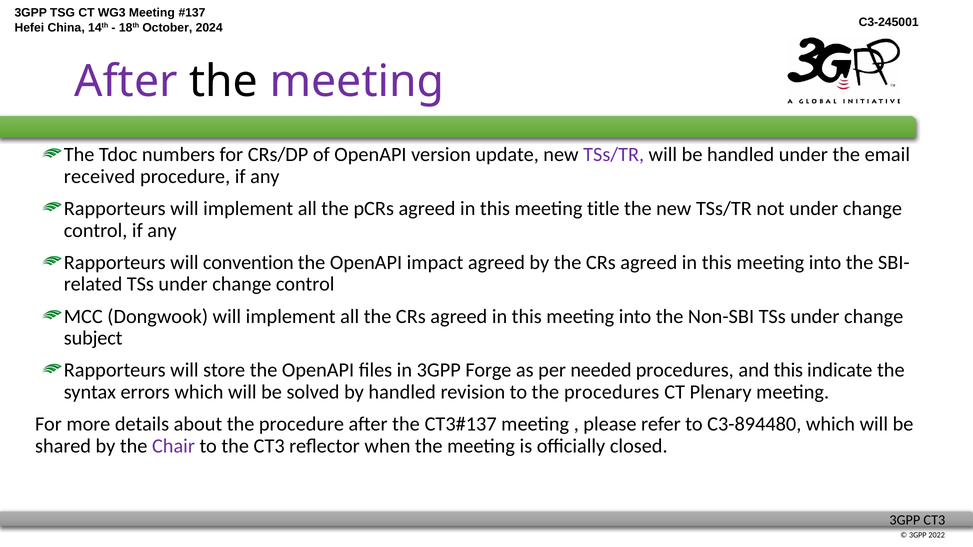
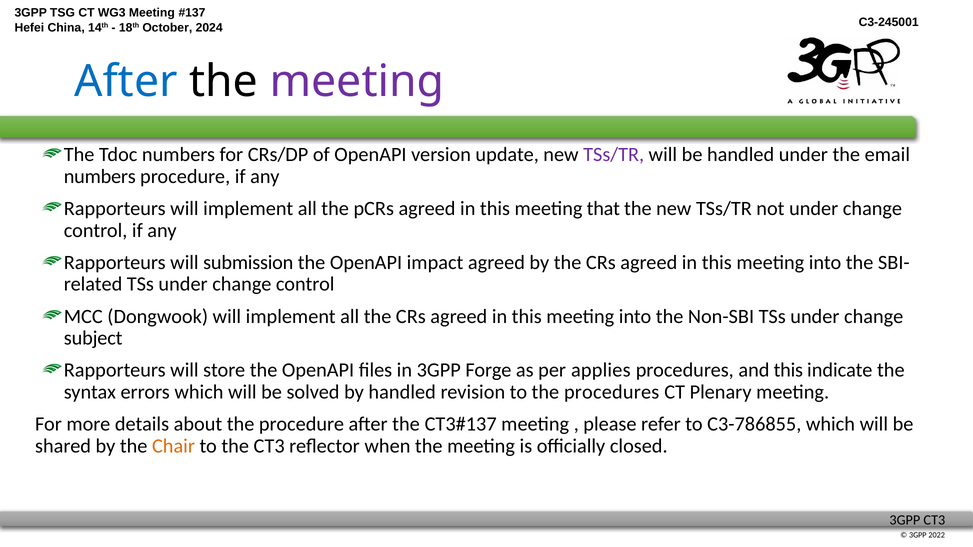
After colour: purple -> blue (126, 82)
received: received -> numbers (100, 177)
title: title -> that (603, 209)
convention: convention -> submission (248, 263)
needed: needed -> applies (601, 370)
C3-894480: C3-894480 -> C3-786855 (754, 424)
Chair colour: purple -> orange (174, 446)
